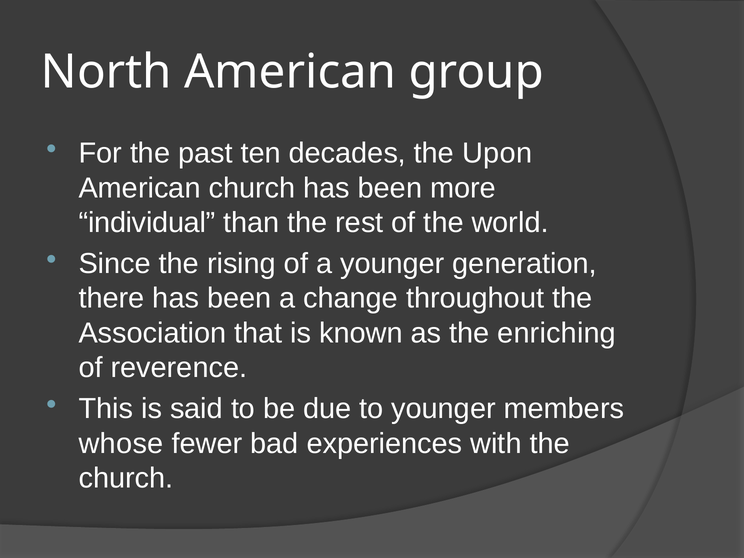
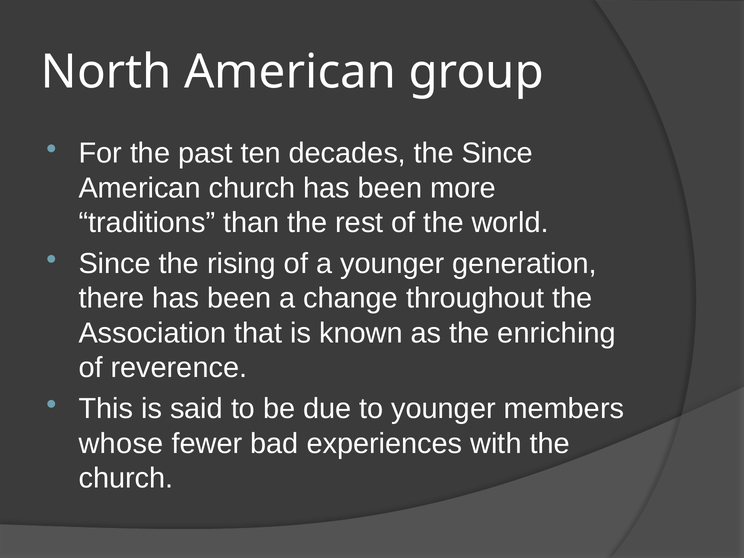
the Upon: Upon -> Since (497, 153)
individual: individual -> traditions (147, 223)
